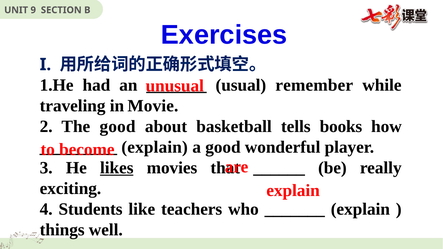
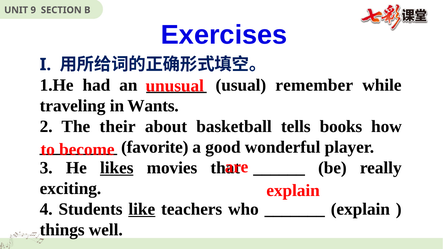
Movie: Movie -> Wants (153, 106)
The good: good -> their (118, 127)
explain: explain -> favorite (155, 147)
like underline: none -> present (142, 209)
